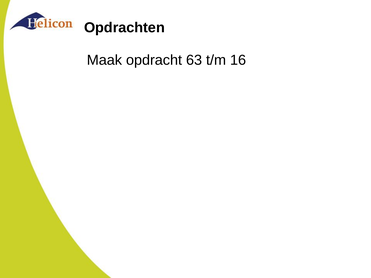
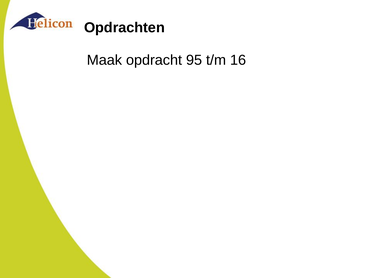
63: 63 -> 95 (194, 60)
